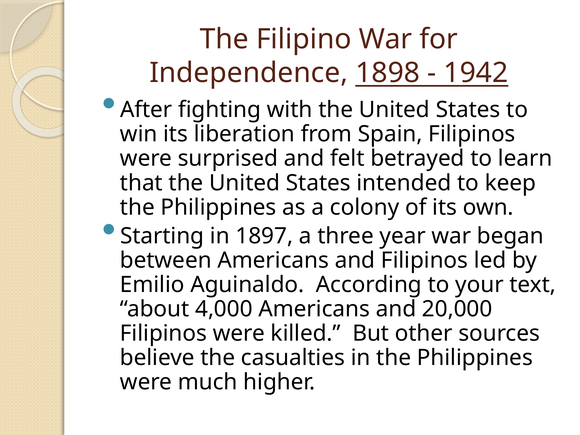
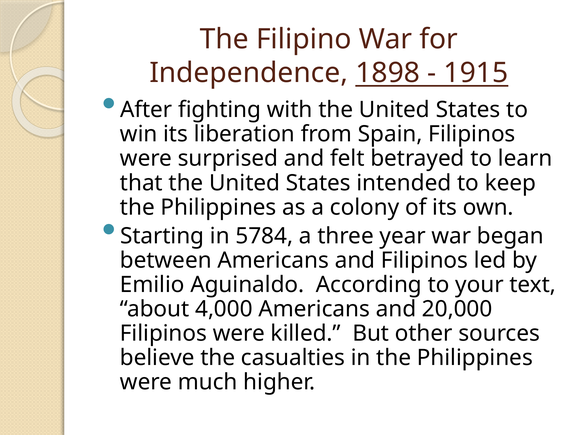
1942: 1942 -> 1915 (476, 73)
1897: 1897 -> 5784 (264, 236)
